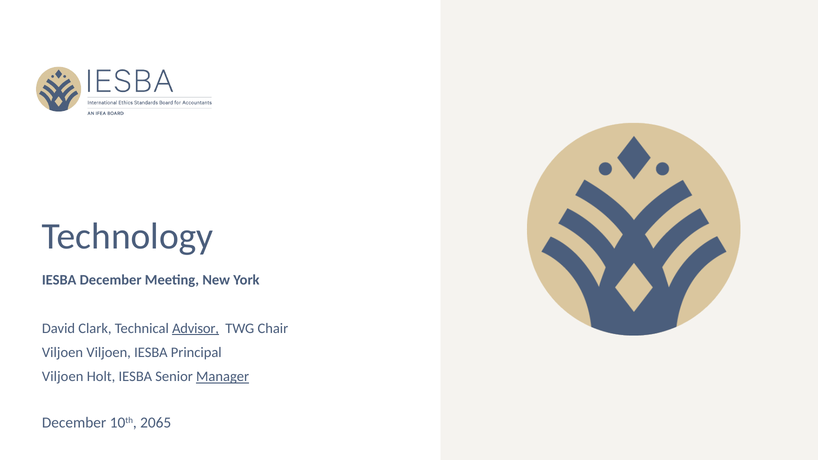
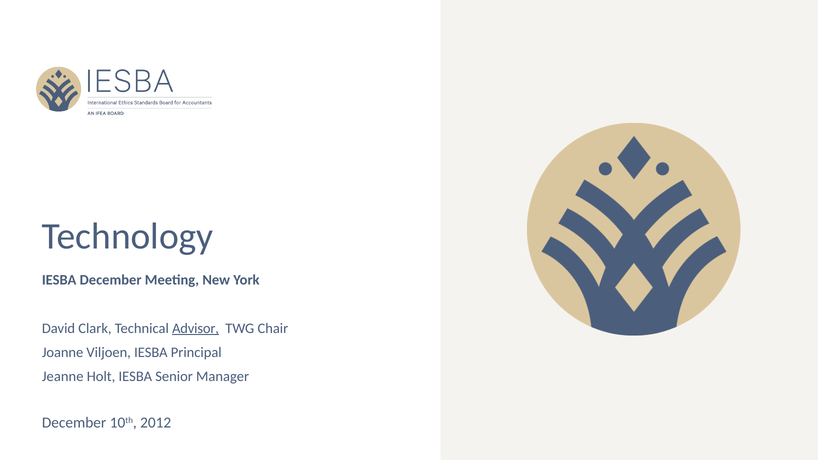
Viljoen: Viljoen -> Joanne (63, 353)
Viljoen: Viljoen -> Jeanne (63, 377)
Manager underline: present -> none (223, 377)
2065: 2065 -> 2012 (156, 423)
